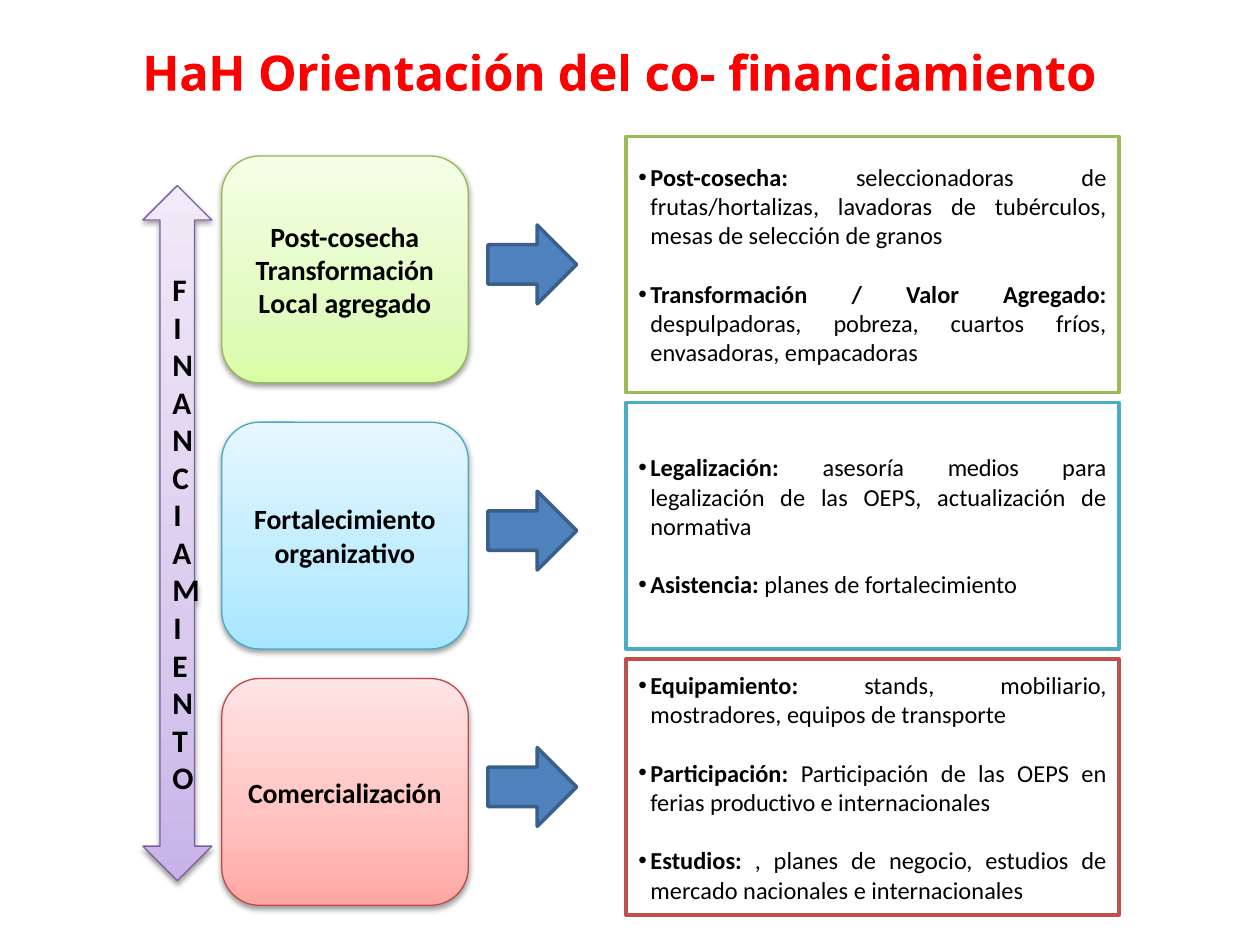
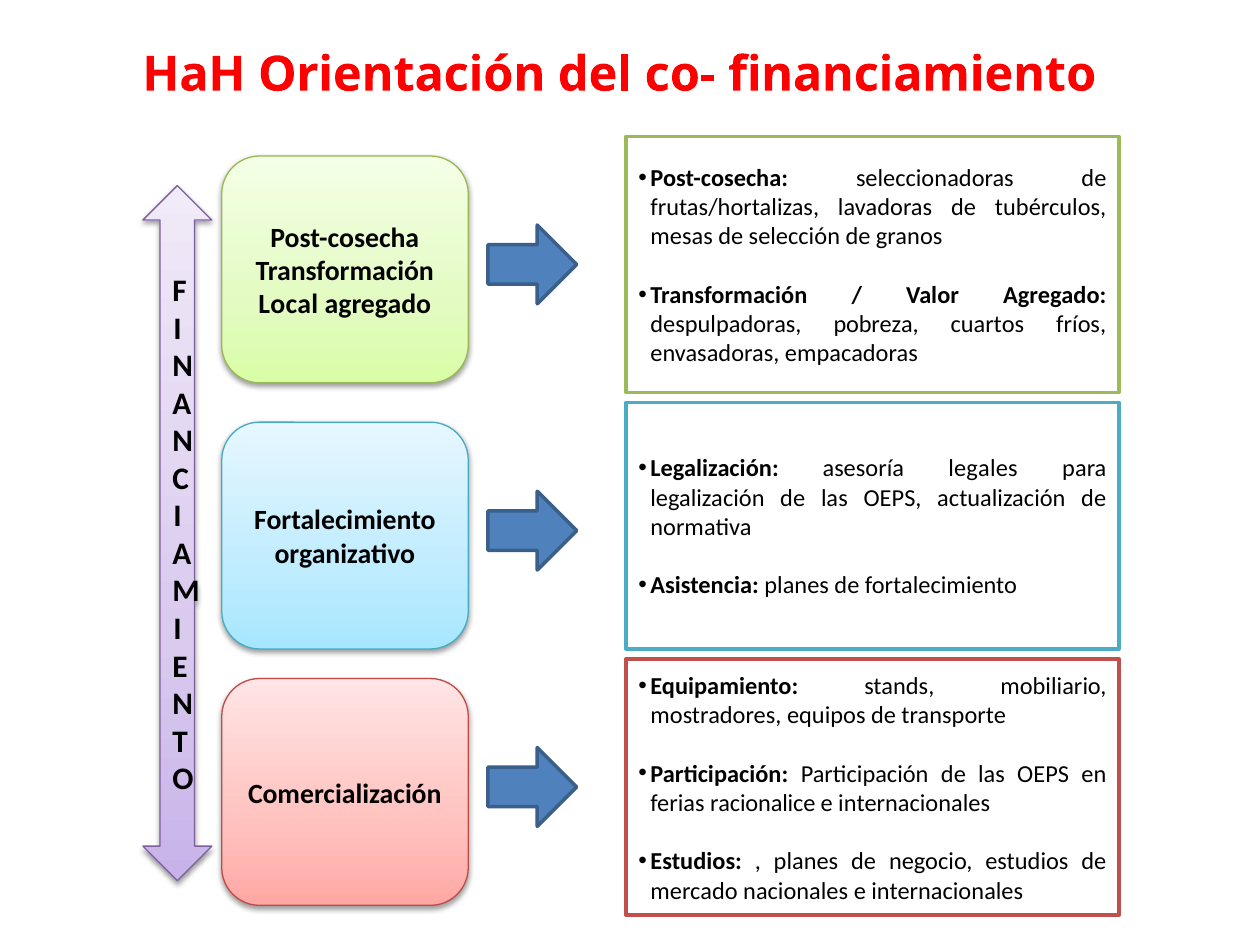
medios: medios -> legales (983, 469)
productivo: productivo -> racionalice (763, 803)
